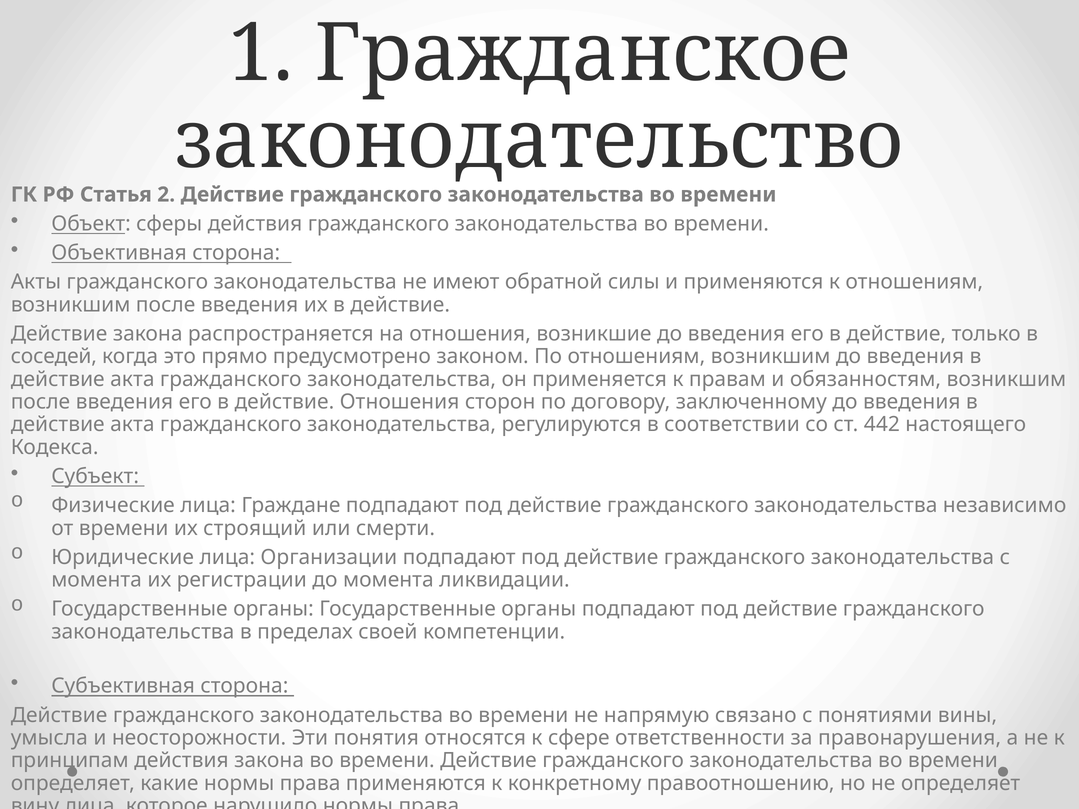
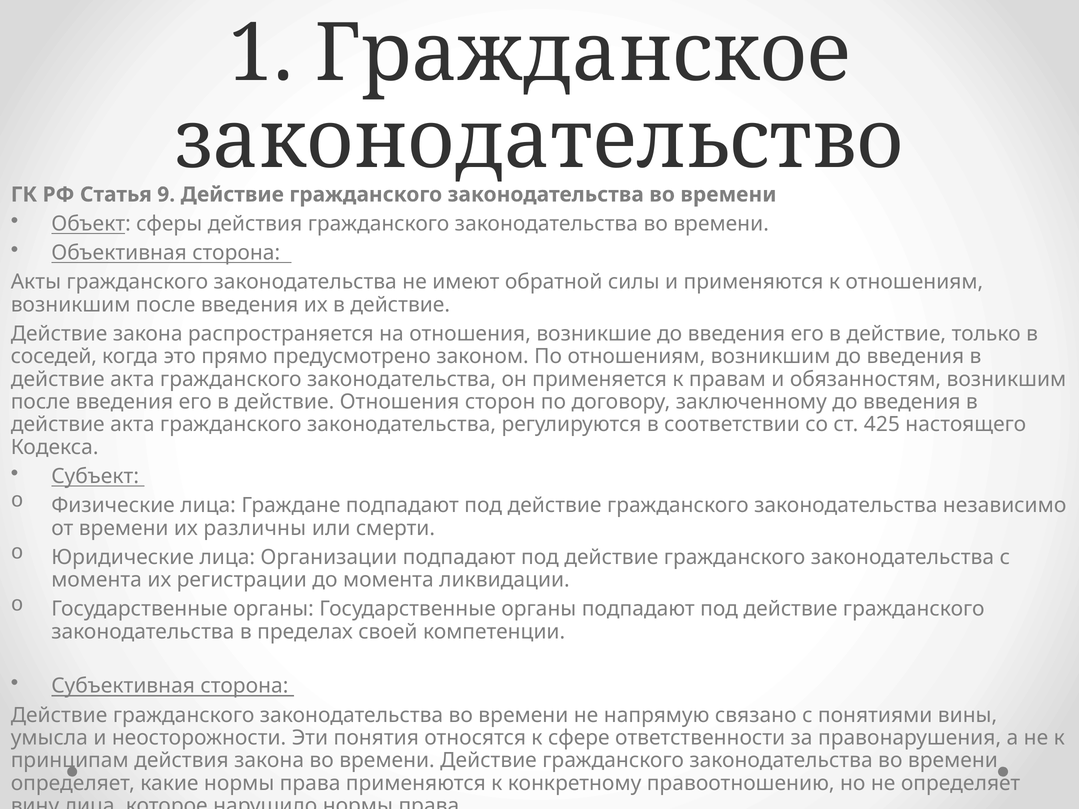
2: 2 -> 9 (166, 195)
442: 442 -> 425 (882, 425)
строящий: строящий -> различны (255, 528)
